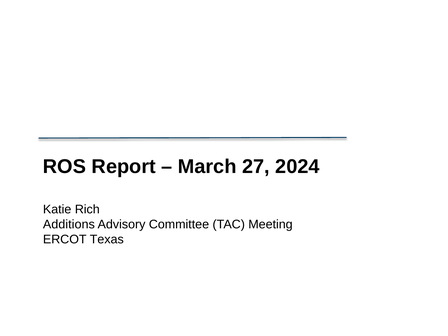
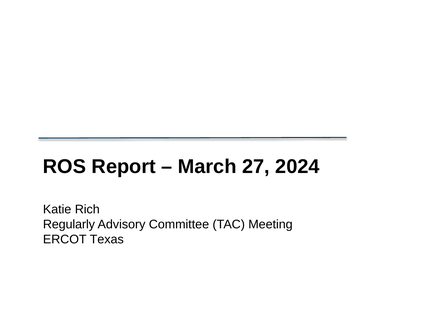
Additions: Additions -> Regularly (69, 224)
